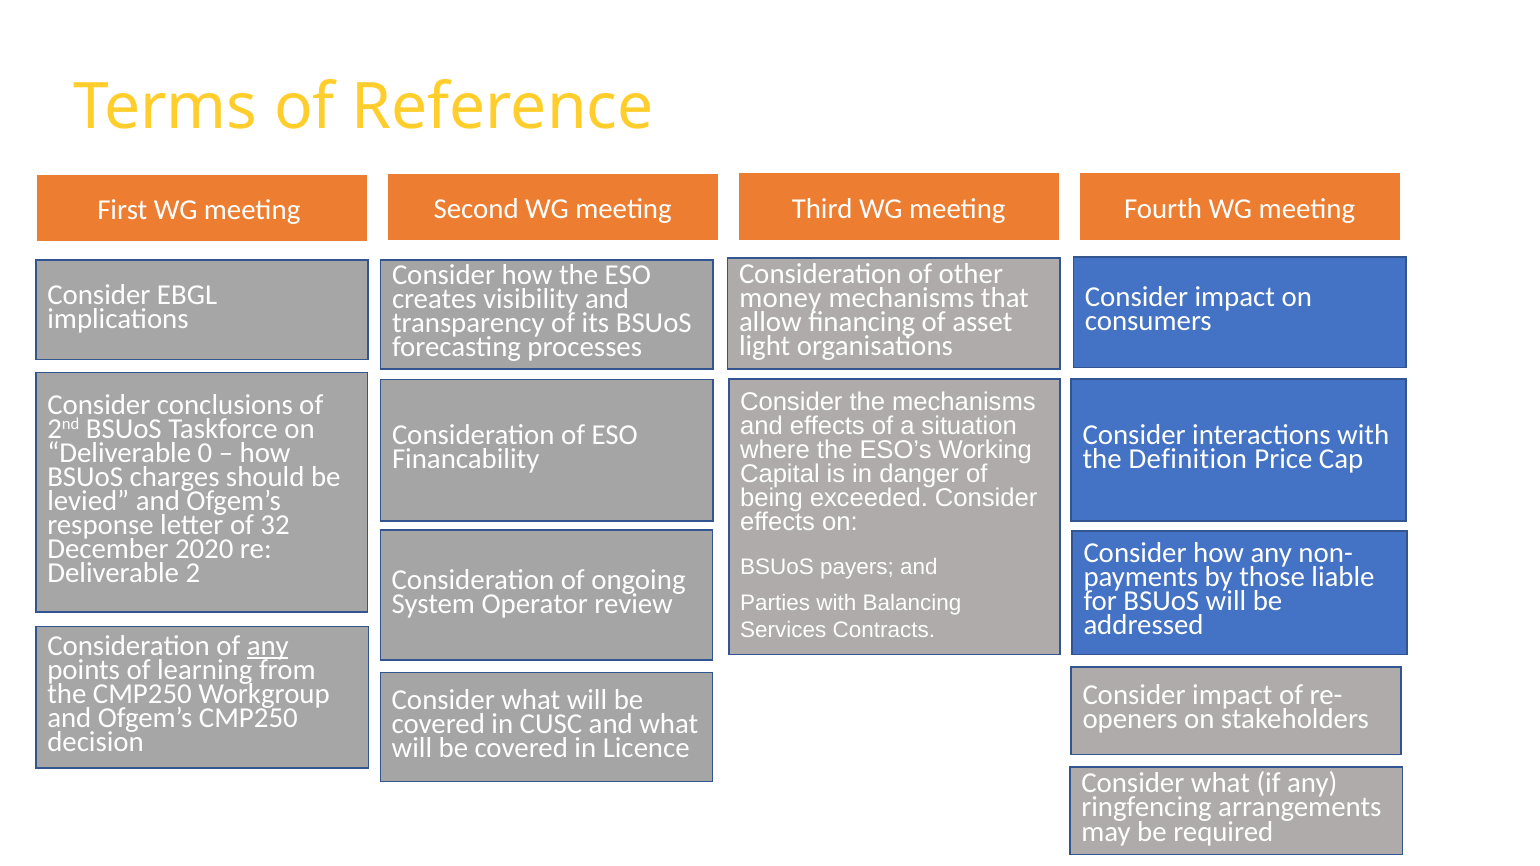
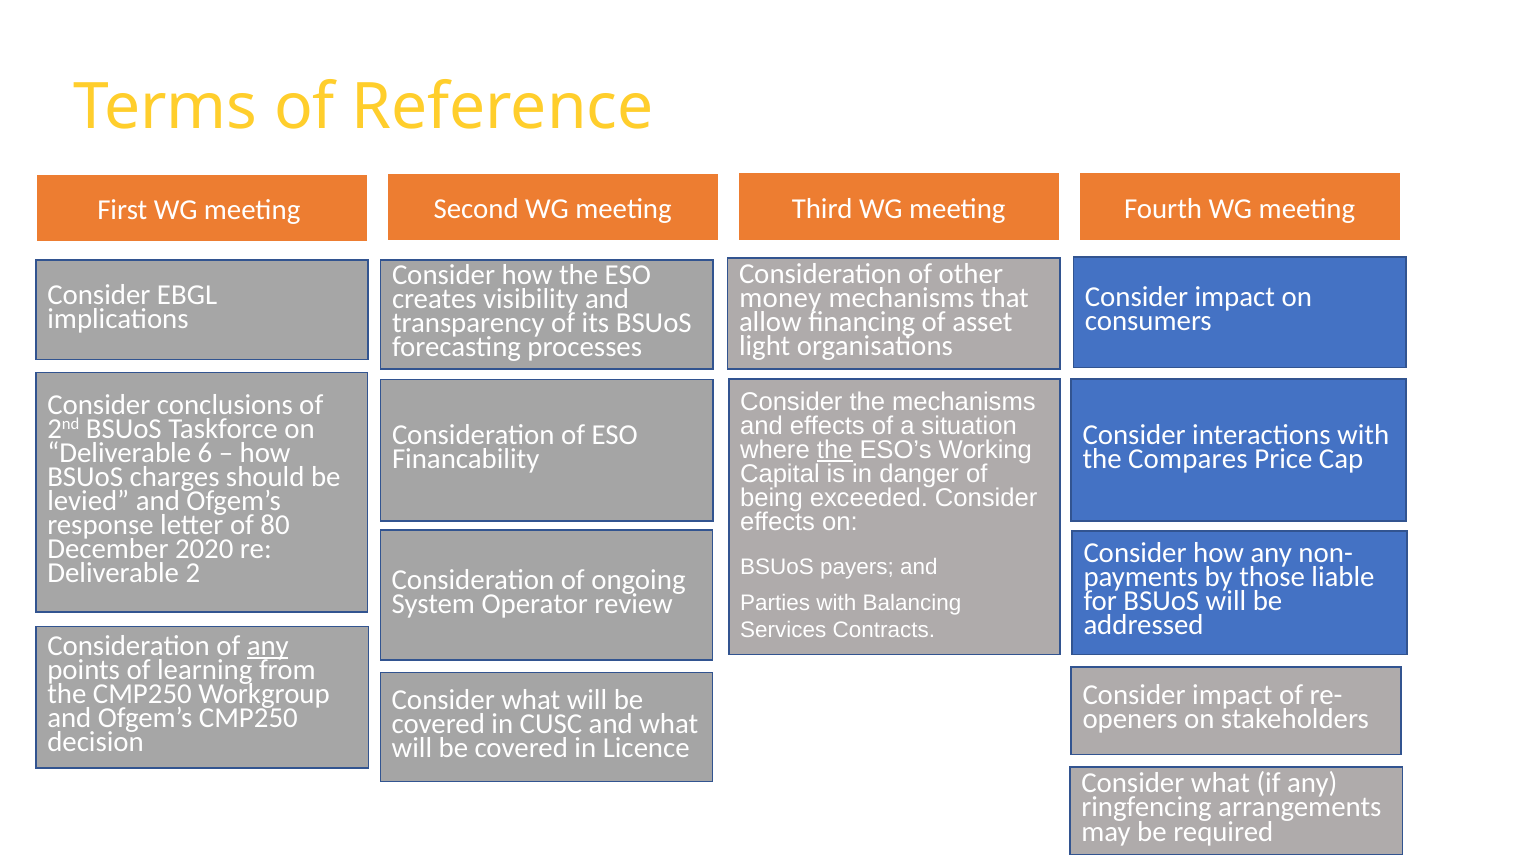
the underline: none -> present (835, 450)
0: 0 -> 6 (205, 453)
Definition: Definition -> Compares (1188, 459)
32: 32 -> 80 (275, 525)
